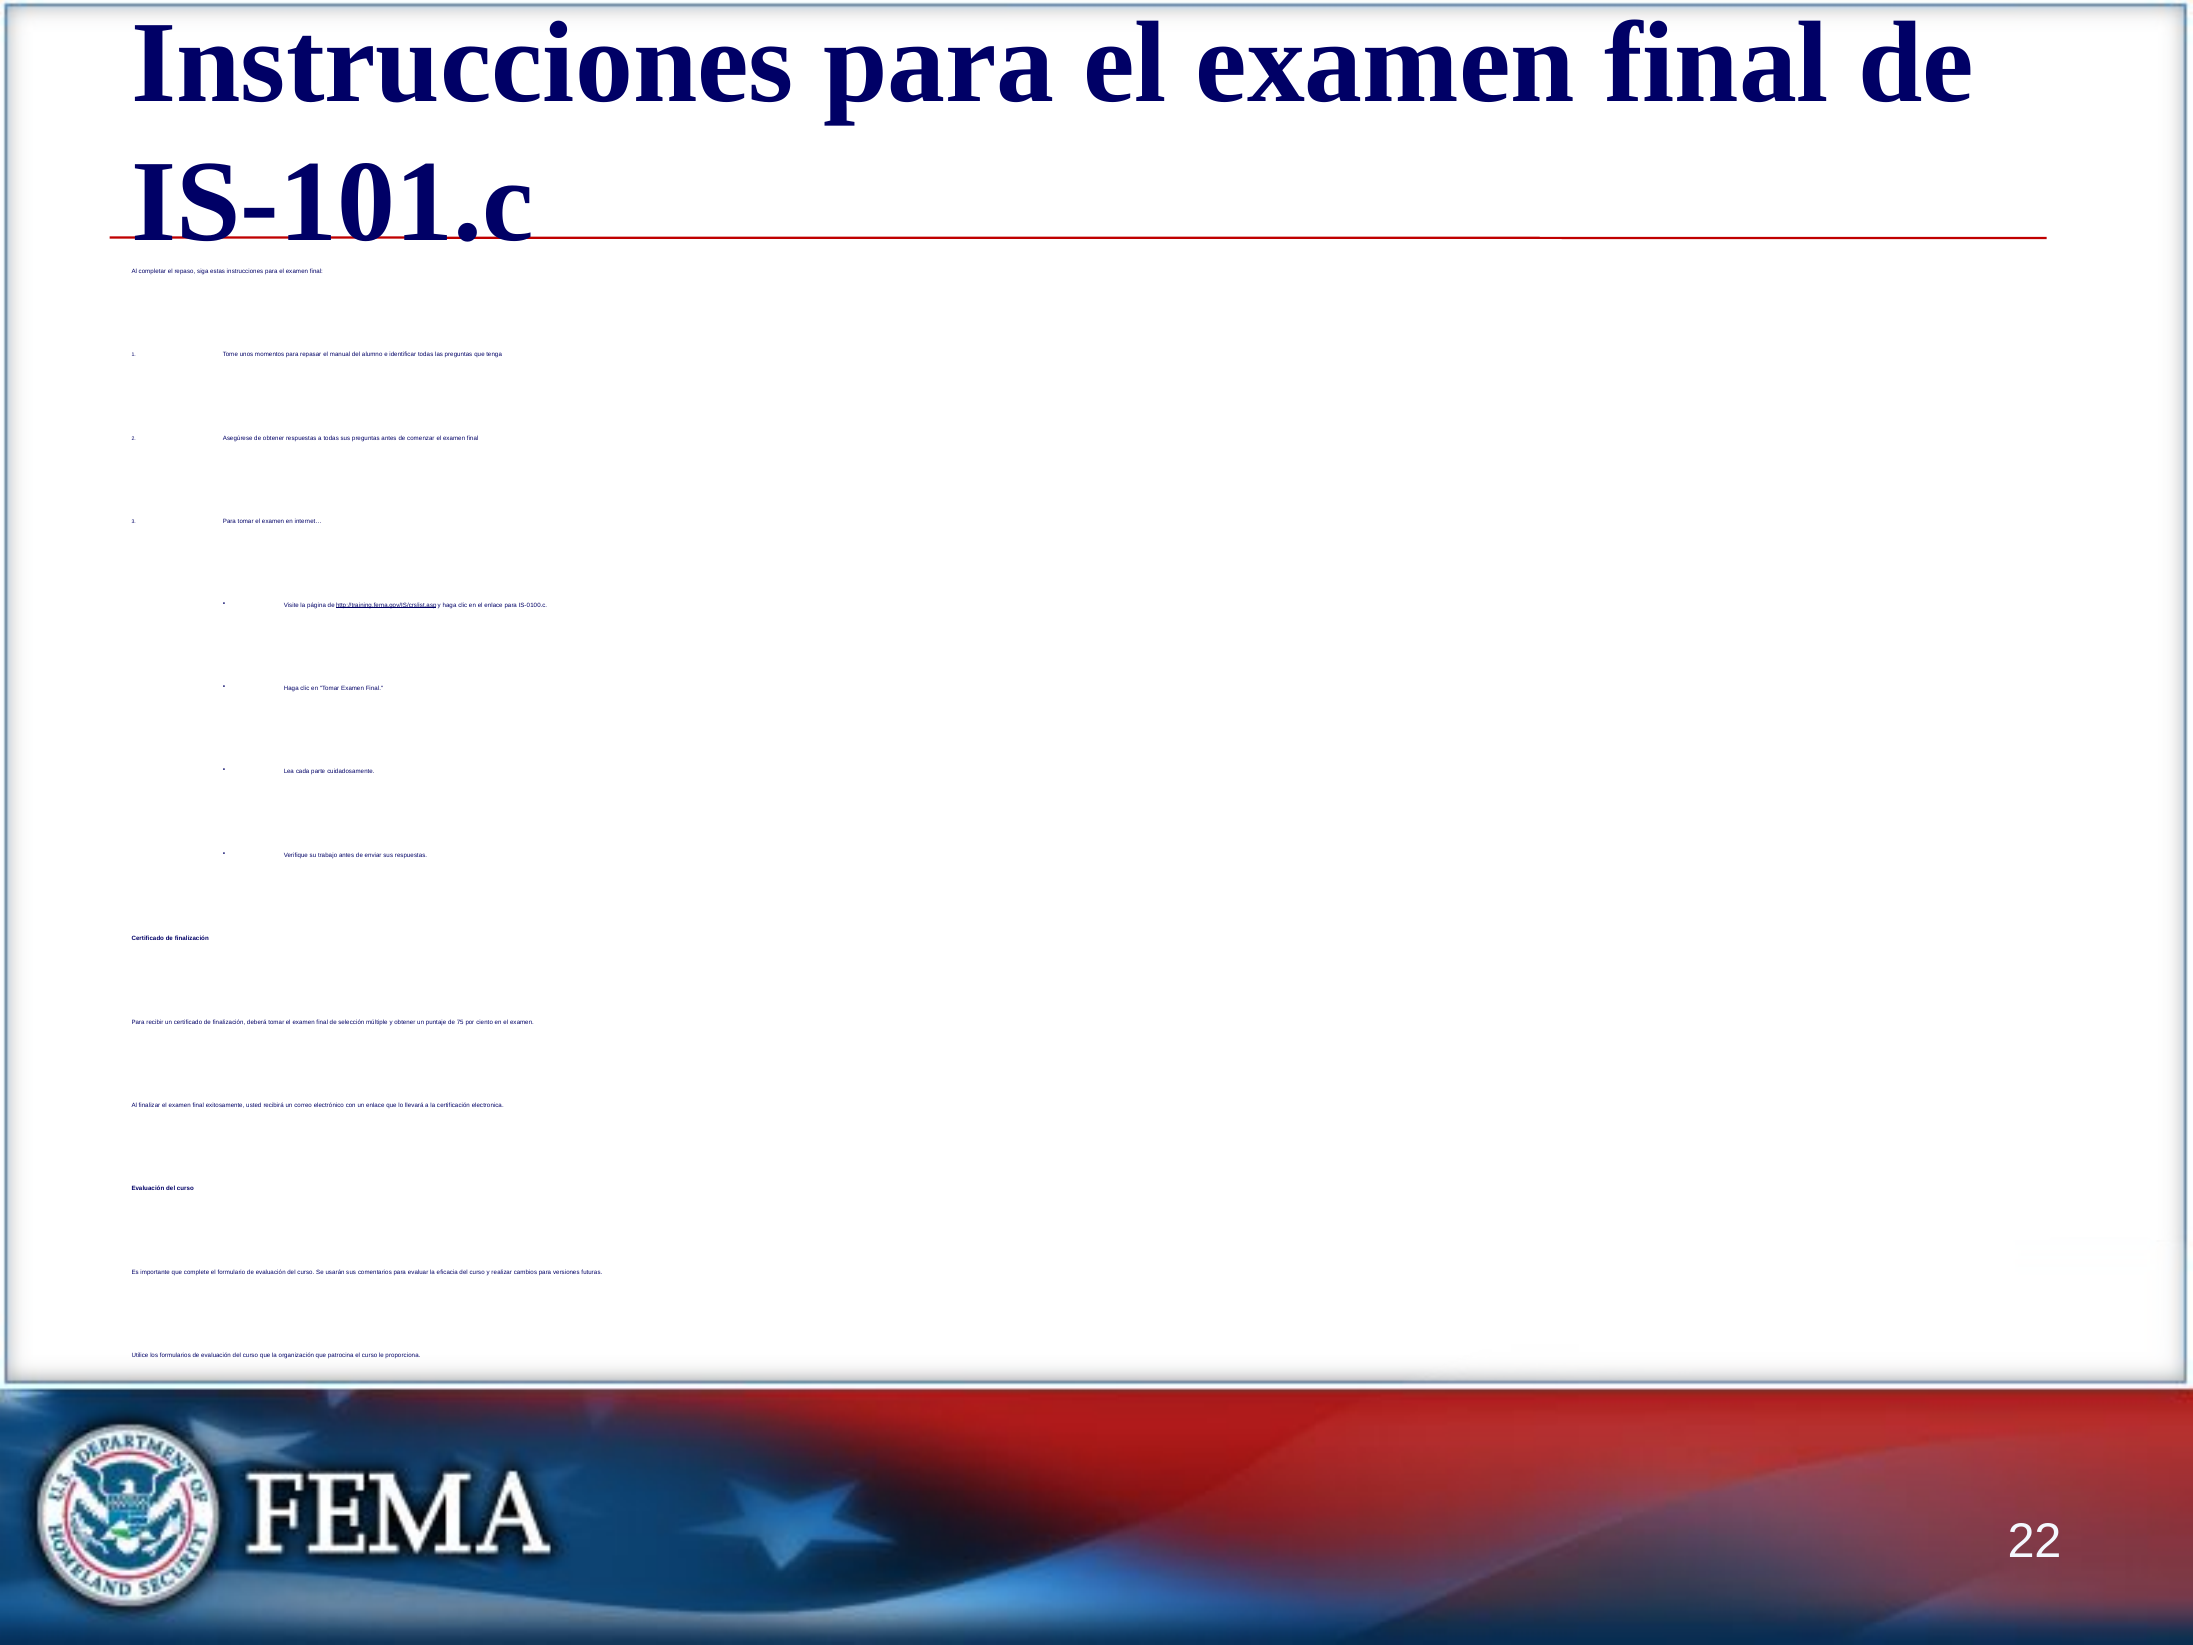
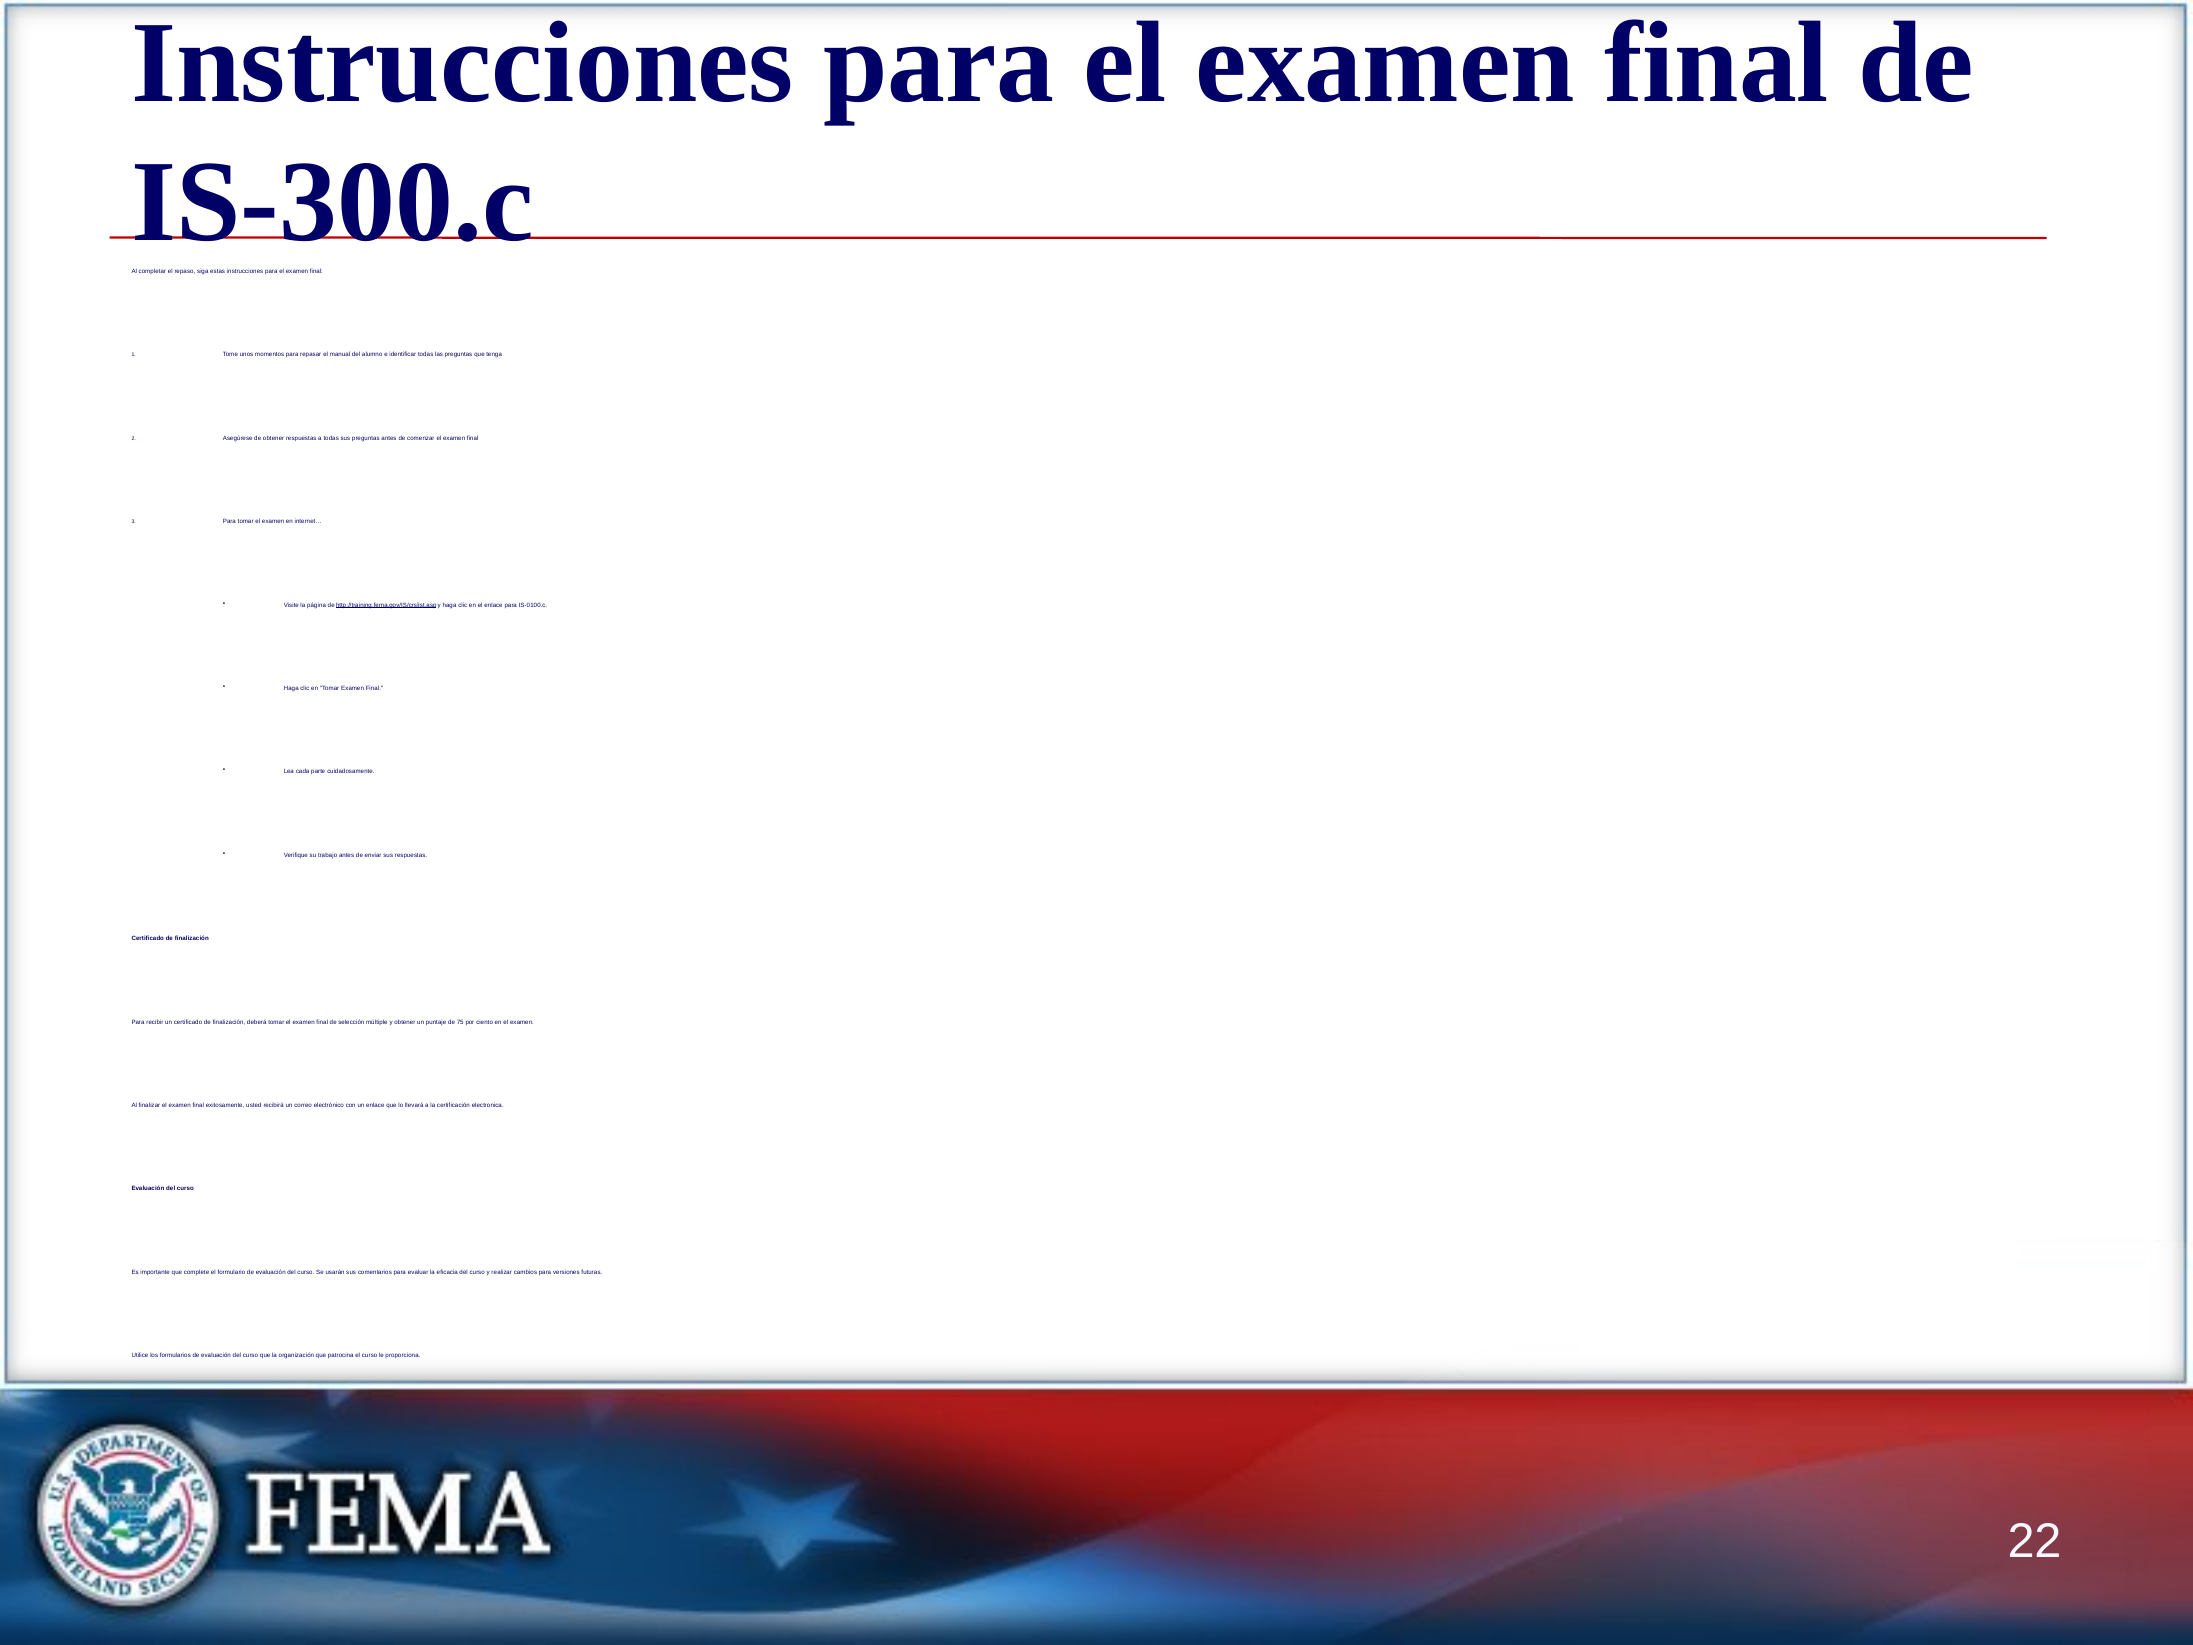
IS-101.c: IS-101.c -> IS-300.c (332, 202)
